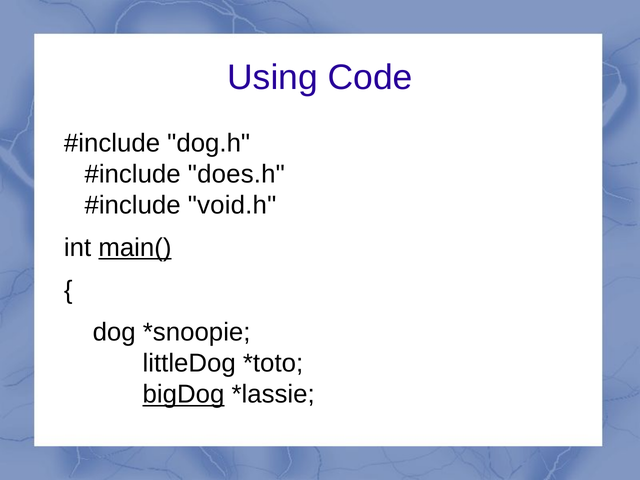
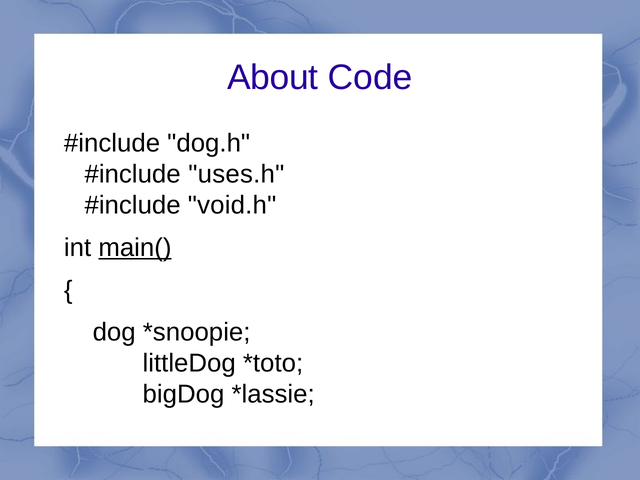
Using: Using -> About (273, 78)
does.h: does.h -> uses.h (236, 174)
bigDog underline: present -> none (183, 394)
